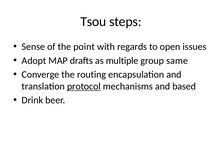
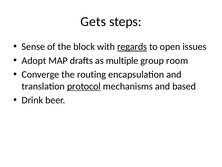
Tsou: Tsou -> Gets (93, 21)
point: point -> block (84, 47)
regards underline: none -> present (132, 47)
same: same -> room (177, 60)
